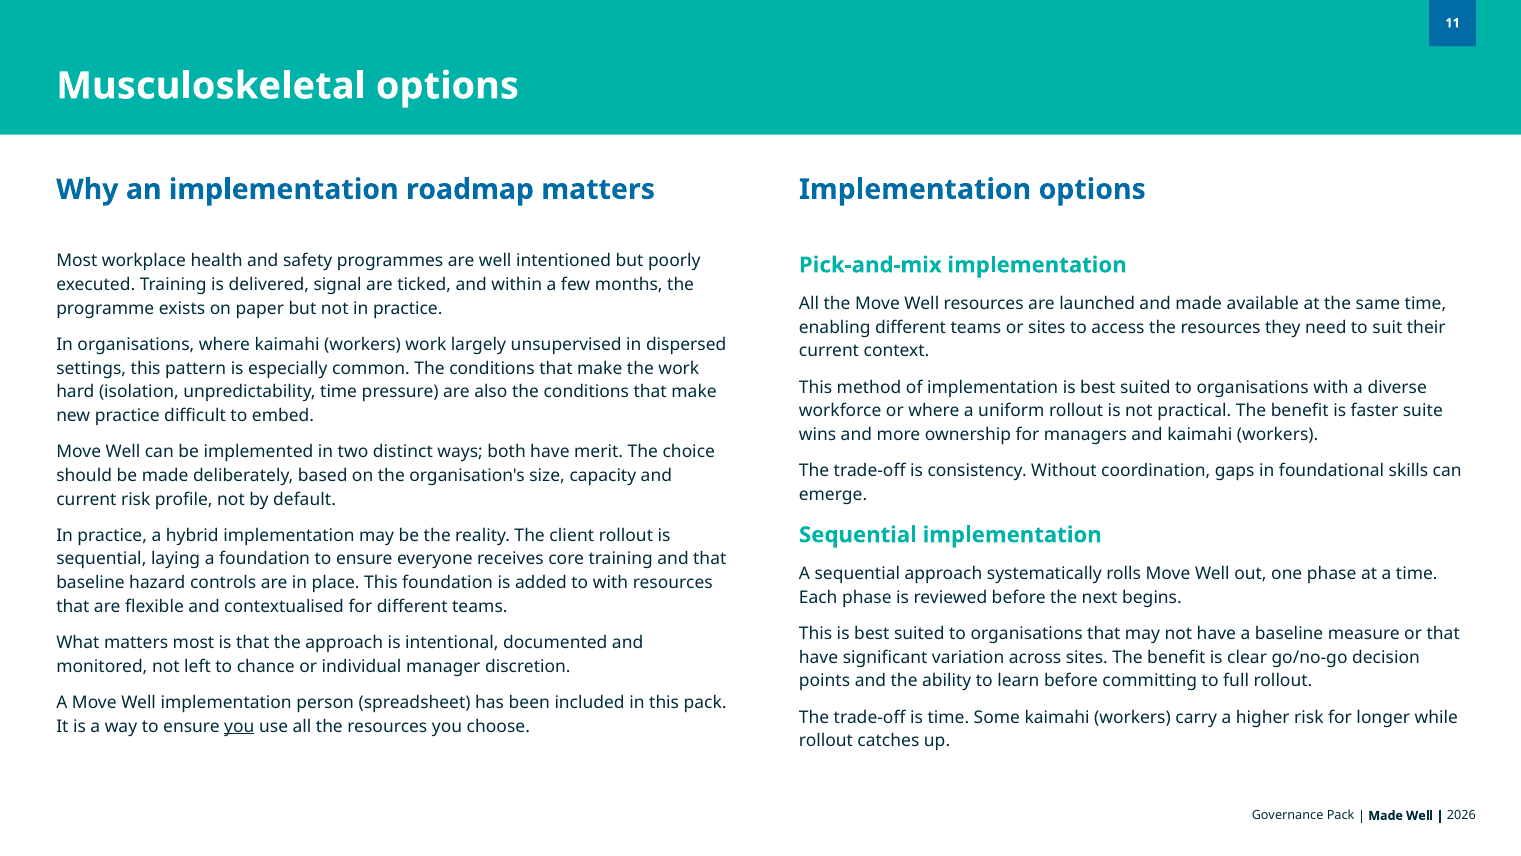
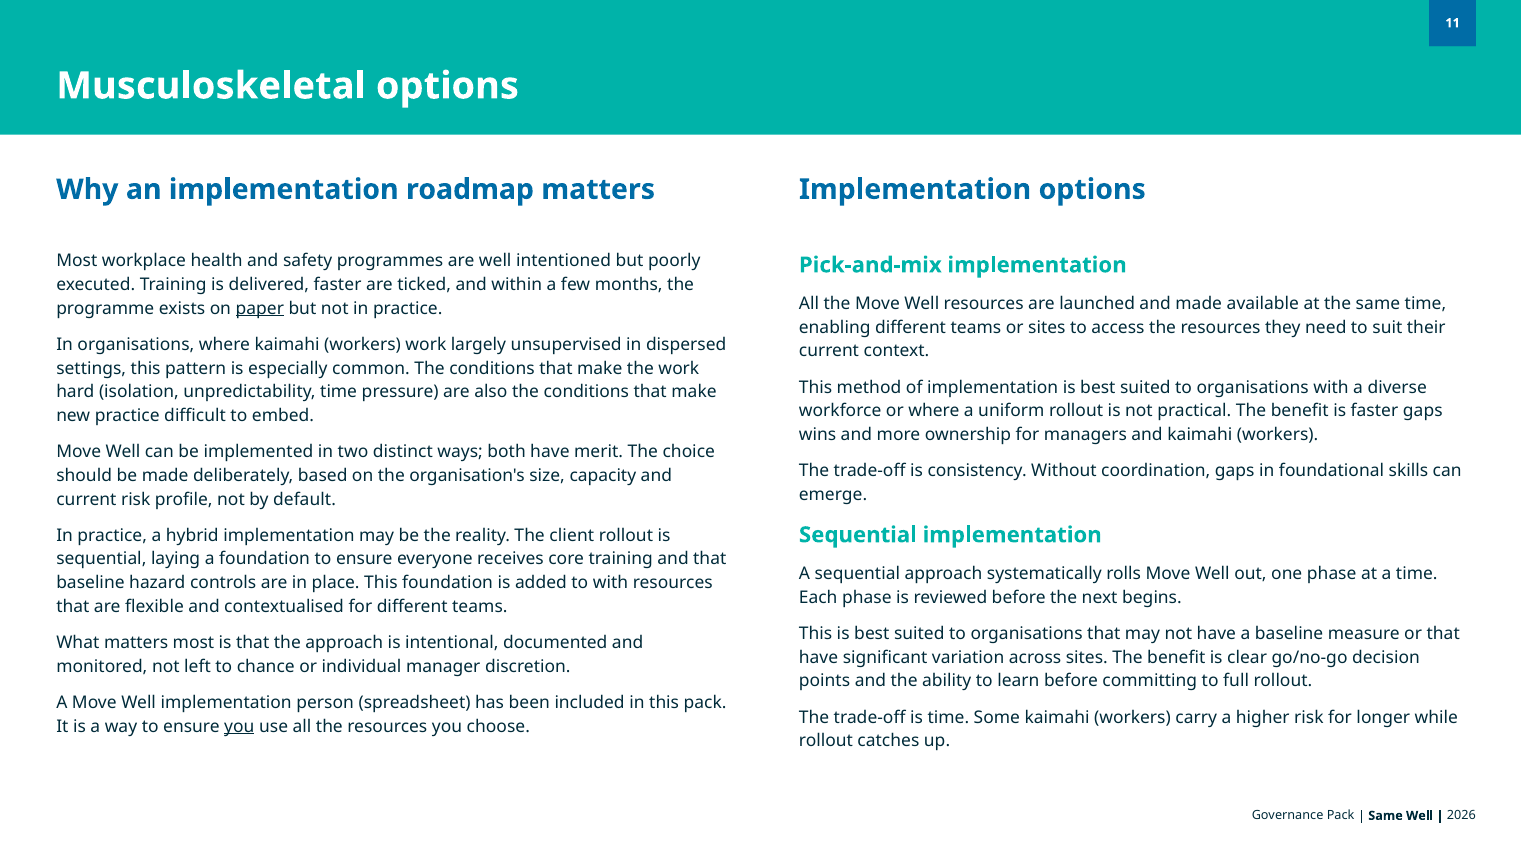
delivered signal: signal -> faster (338, 285)
paper underline: none -> present (260, 308)
faster suite: suite -> gaps (1423, 411)
Made: Made -> Same (1386, 815)
